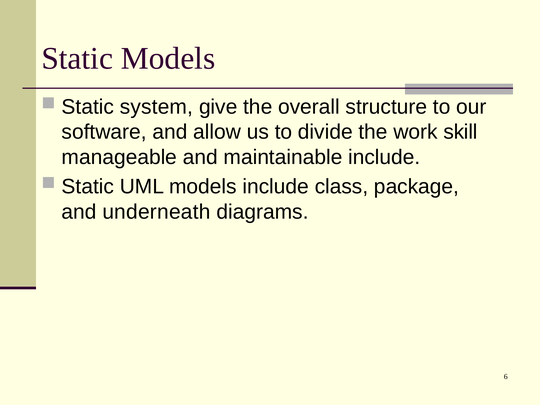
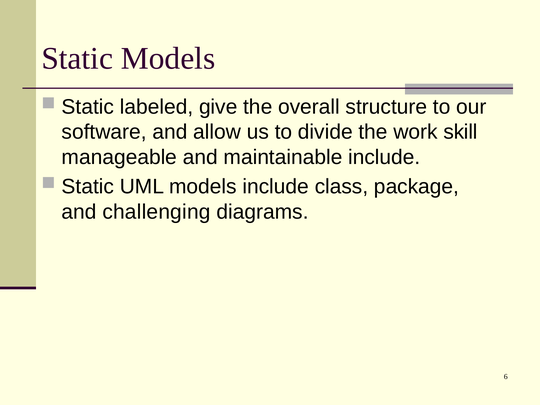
system: system -> labeled (156, 107)
underneath: underneath -> challenging (156, 212)
